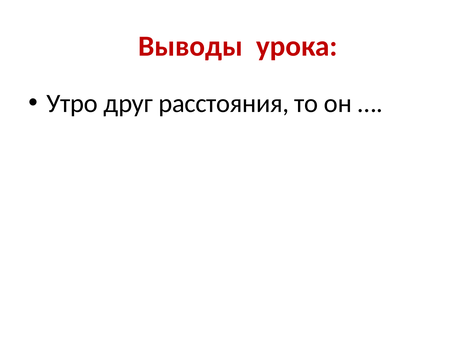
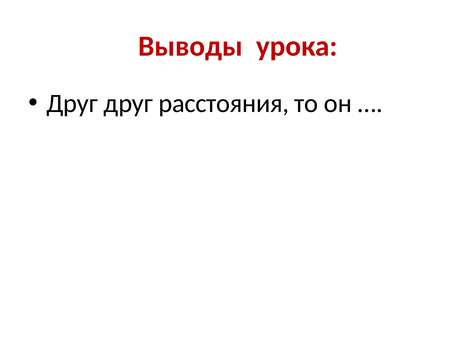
Утро: Утро -> Друг (72, 103)
